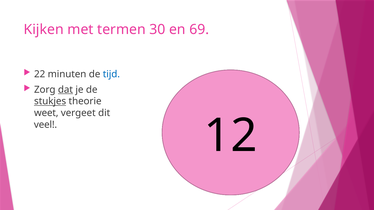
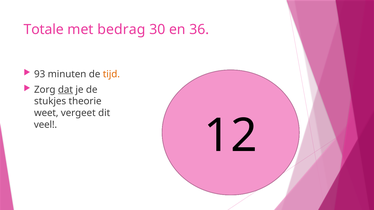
Kijken: Kijken -> Totale (44, 29)
termen: termen -> bedrag (121, 29)
69: 69 -> 36 (199, 29)
22: 22 -> 93 (40, 74)
tijd colour: blue -> orange (111, 74)
stukjes underline: present -> none (50, 101)
